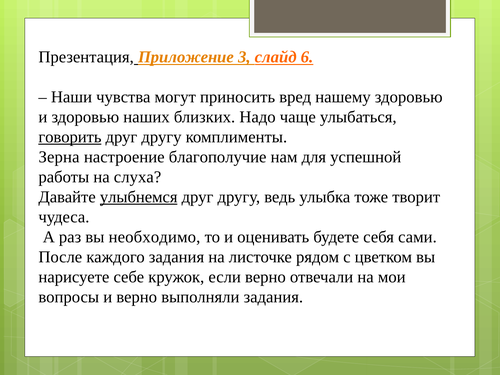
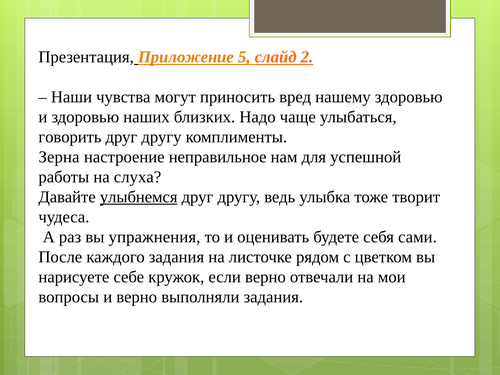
3: 3 -> 5 (244, 57)
6: 6 -> 2 (307, 57)
говорить underline: present -> none (70, 137)
благополучие: благополучие -> неправильное (218, 157)
необходимо: необходимо -> упражнения (155, 237)
